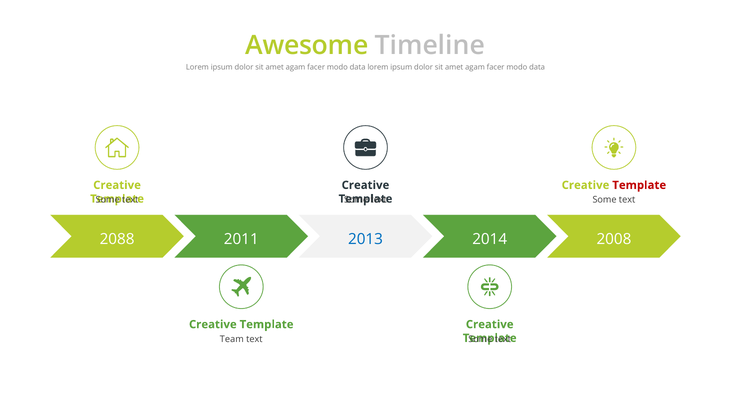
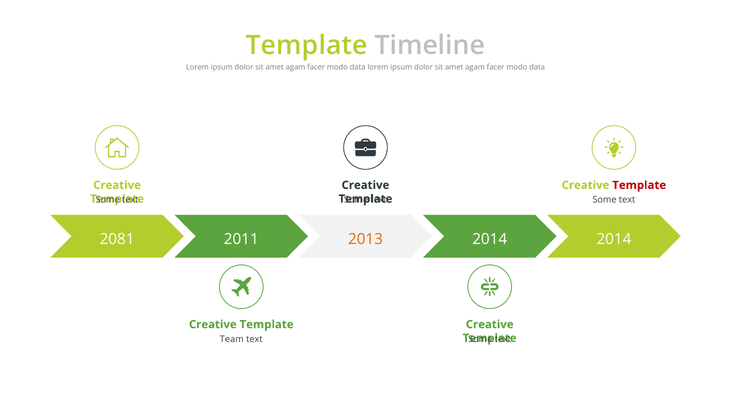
Awesome: Awesome -> Template (307, 45)
2088: 2088 -> 2081 (117, 240)
2013 colour: blue -> orange (365, 240)
2014 2008: 2008 -> 2014 (614, 240)
